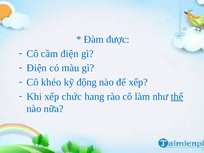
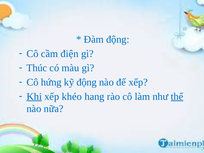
Đàm được: được -> động (118, 39)
Điện: Điện -> Thúc (37, 68)
khéo: khéo -> hứng (51, 82)
Khi underline: none -> present (34, 96)
chức: chức -> khéo (72, 96)
